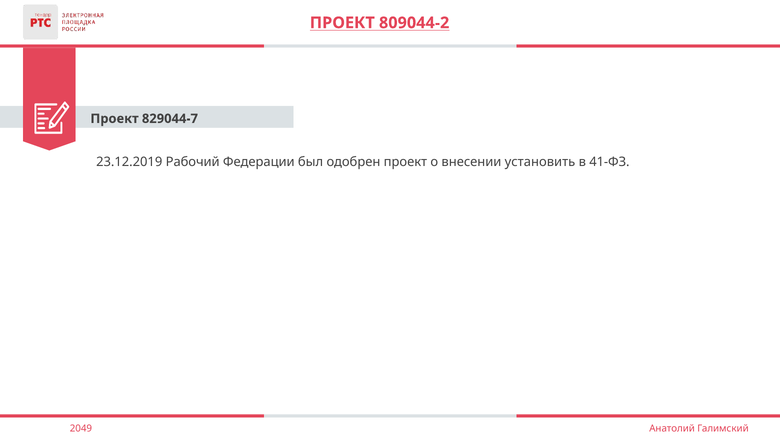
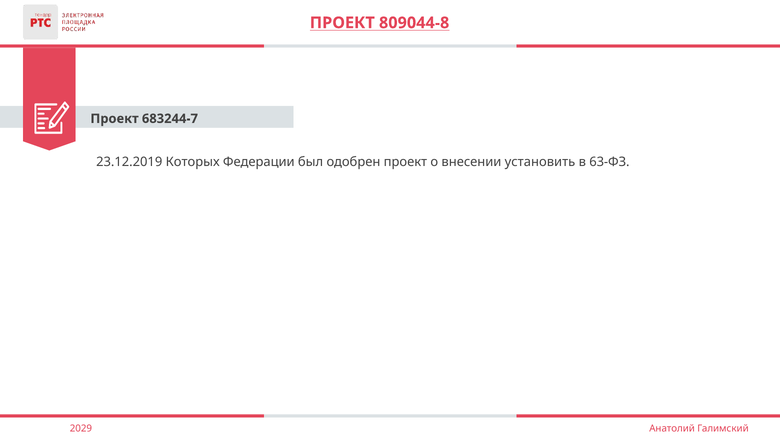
809044-2: 809044-2 -> 809044-8 (414, 23)
829044-7: 829044-7 -> 683244-7 (170, 119)
Рабочий: Рабочий -> Которых (193, 162)
41-ФЗ: 41-ФЗ -> 63-ФЗ (609, 162)
2049: 2049 -> 2029 (81, 428)
